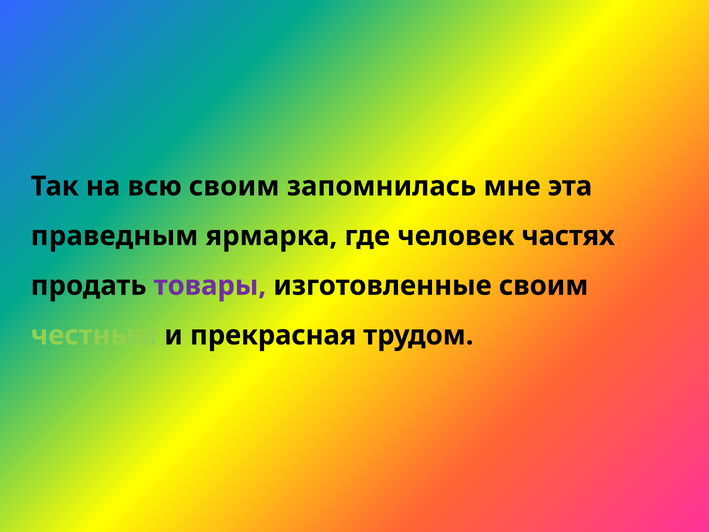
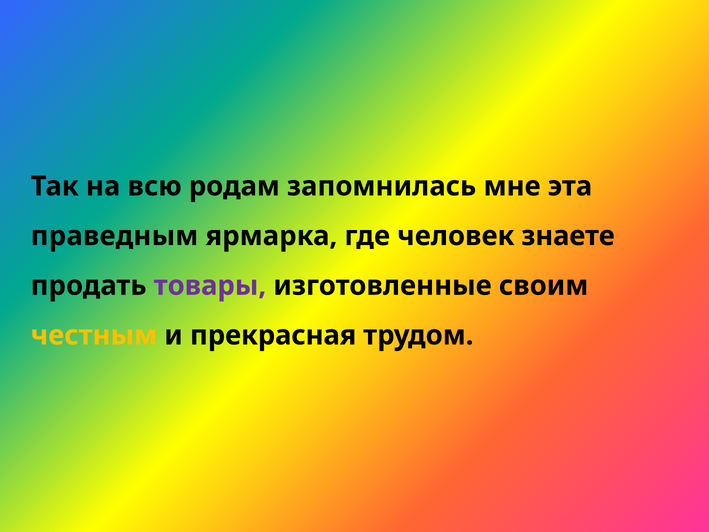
всю своим: своим -> родам (234, 186)
частях: частях -> знаете (568, 236)
честным colour: light green -> yellow (94, 335)
